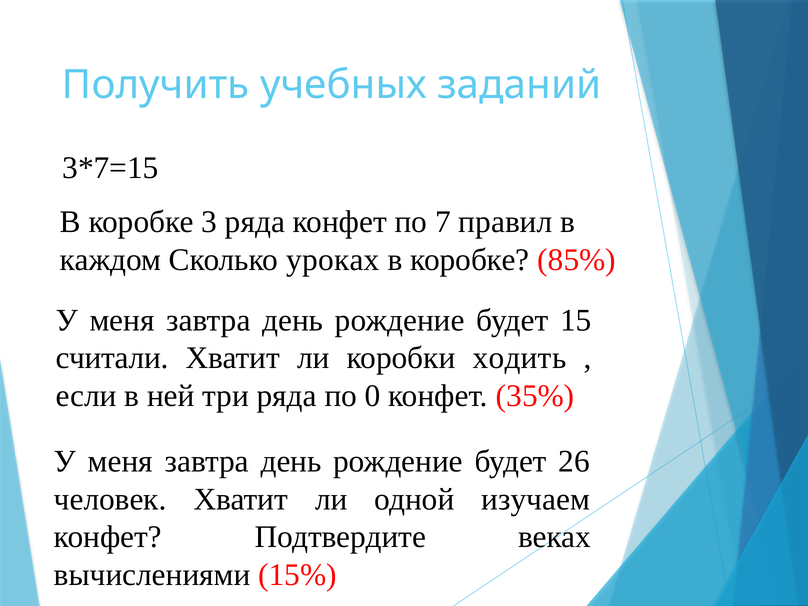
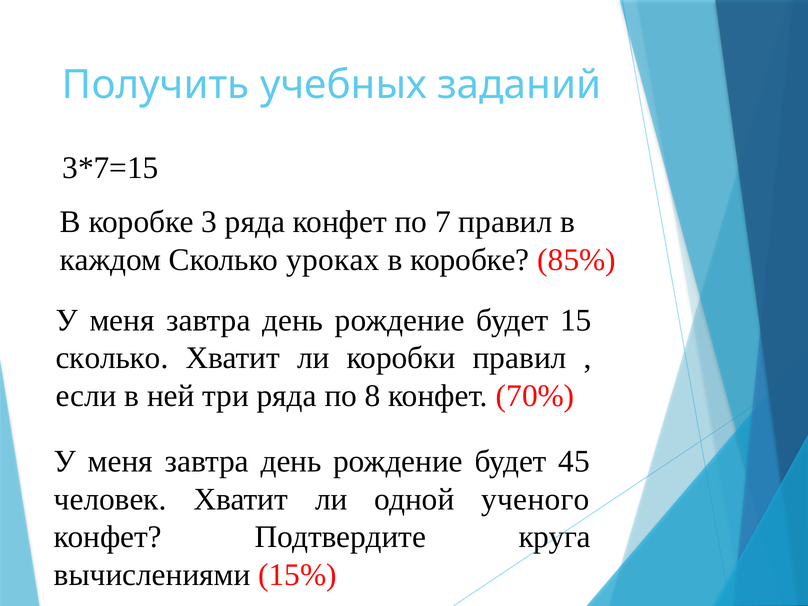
считали: считали -> сколько (112, 358)
коробки ходить: ходить -> правил (520, 358)
0: 0 -> 8 (373, 396)
35%: 35% -> 70% (535, 396)
26: 26 -> 45 (574, 462)
изучаем: изучаем -> ученого (536, 499)
веках: веках -> круга (555, 537)
